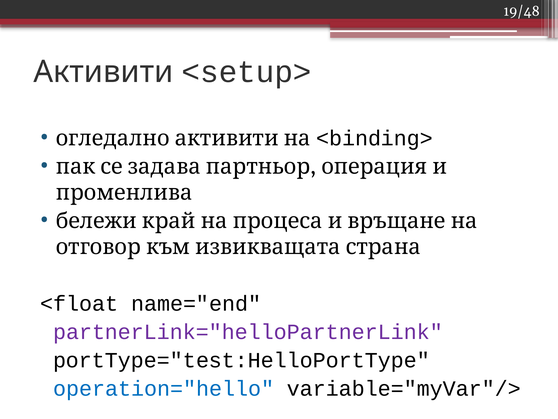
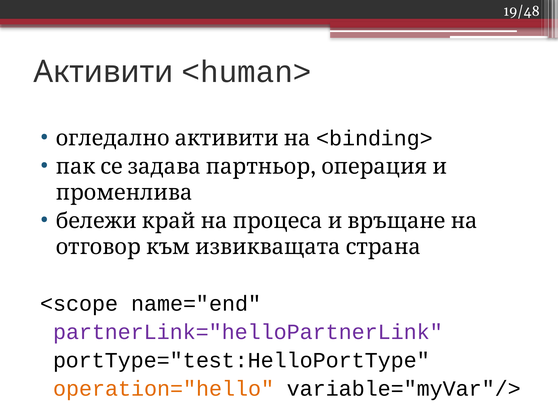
<setup>: <setup> -> <human> (247, 72)
<float: <float -> <scope (79, 303)
operation="hello colour: blue -> orange (164, 388)
